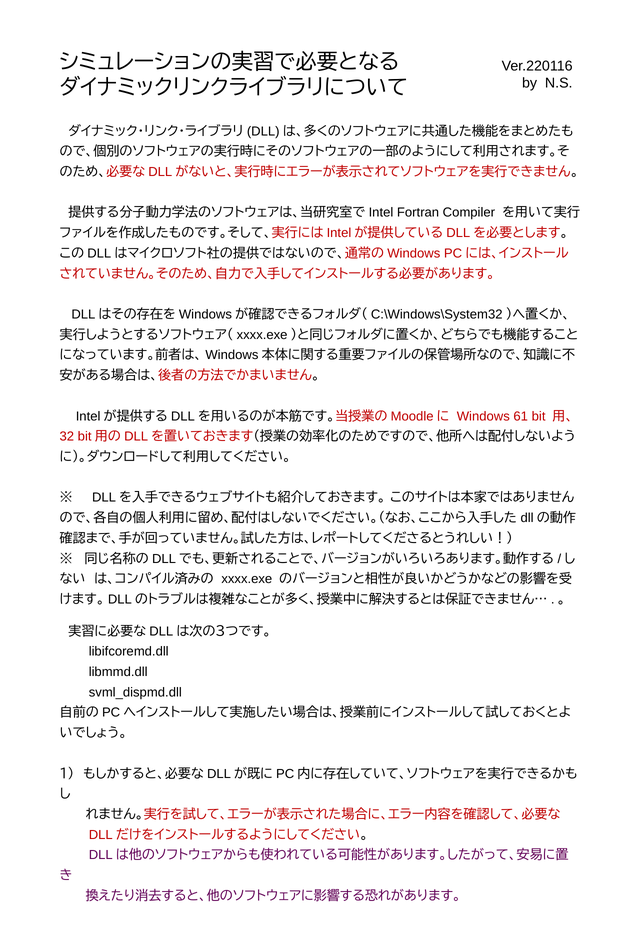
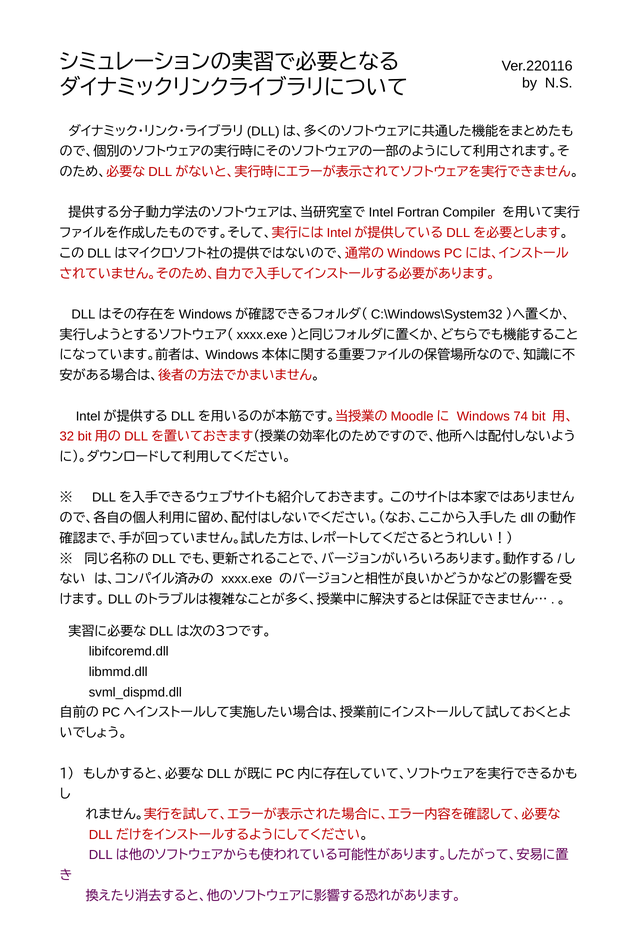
61: 61 -> 74 (521, 416)
